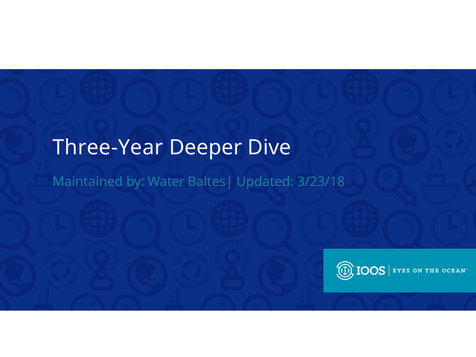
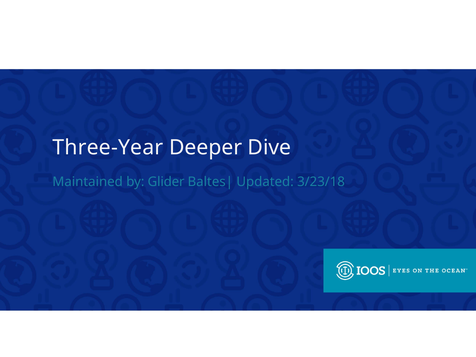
Water: Water -> Glider (166, 182)
